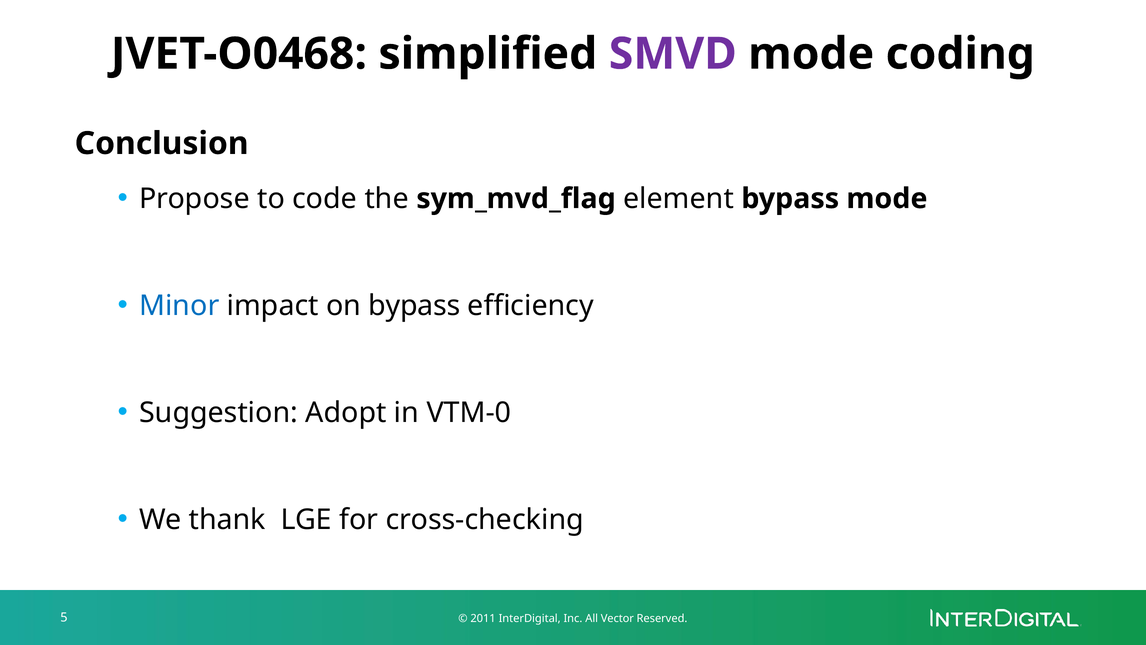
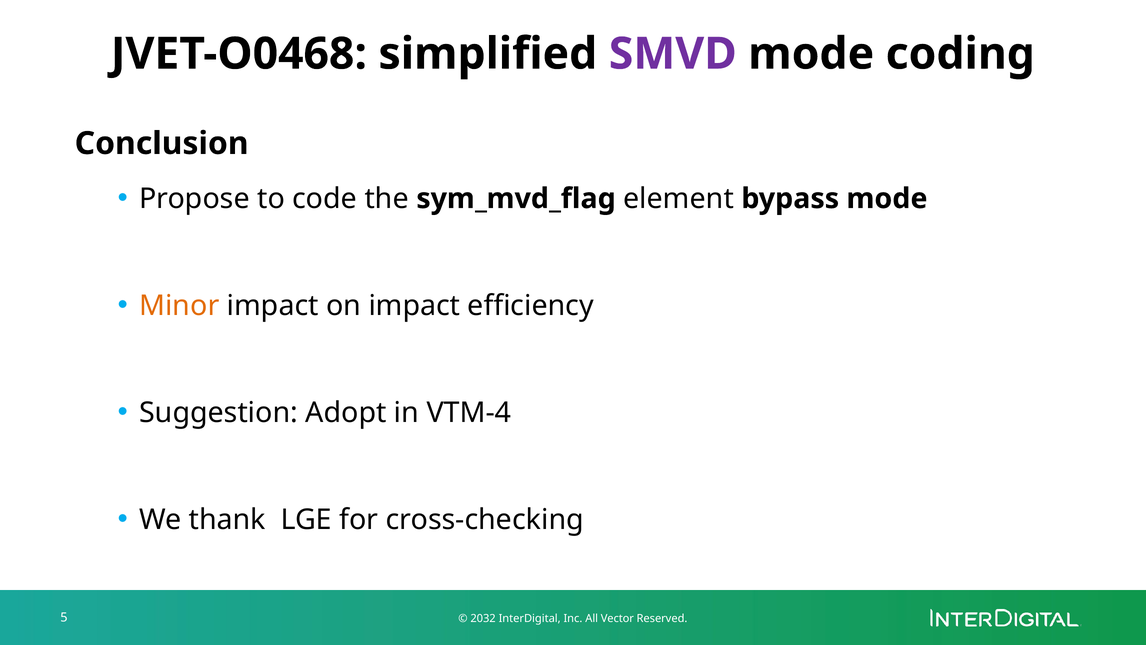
Minor colour: blue -> orange (179, 305)
on bypass: bypass -> impact (414, 305)
VTM-0: VTM-0 -> VTM-4 (469, 412)
2011: 2011 -> 2032 (483, 618)
